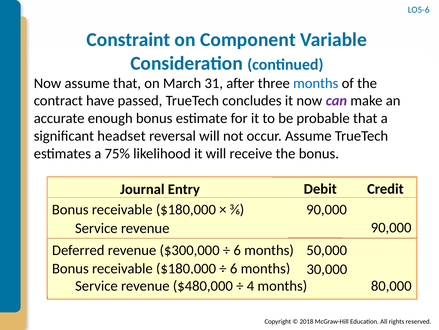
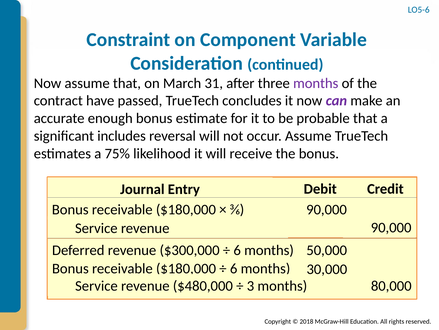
months colour: blue -> purple (316, 83)
headset: headset -> includes (122, 136)
4: 4 -> 3 (250, 285)
